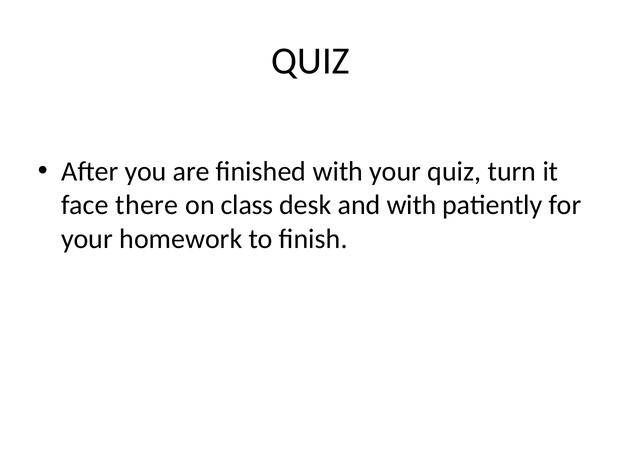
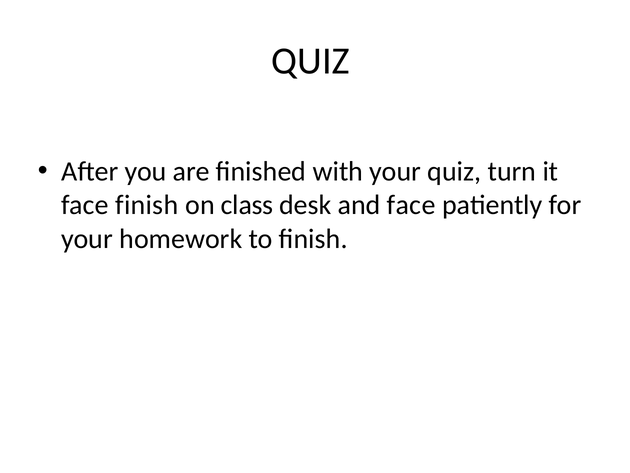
face there: there -> finish (147, 205)
and with: with -> face (411, 205)
